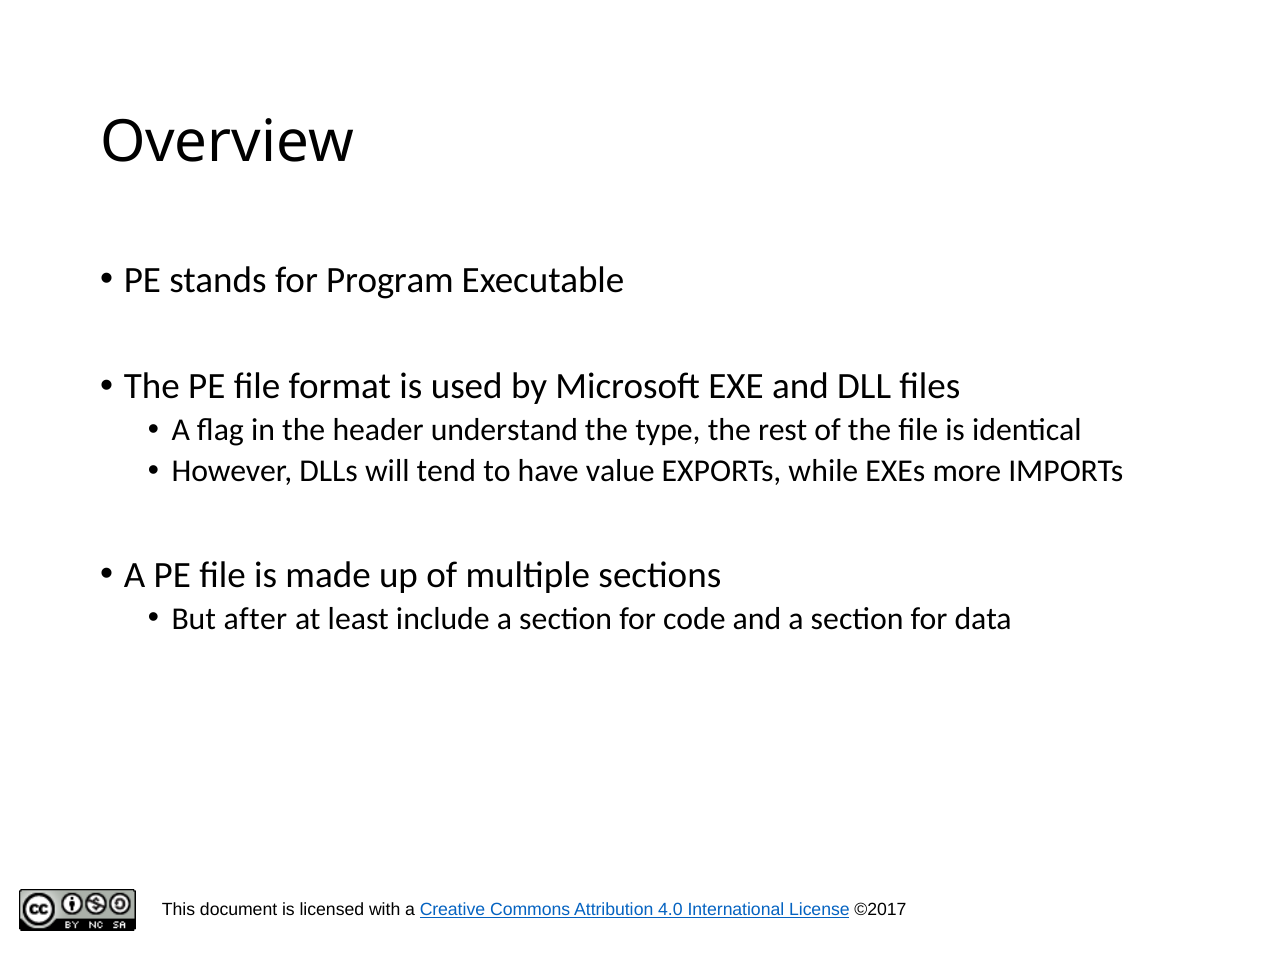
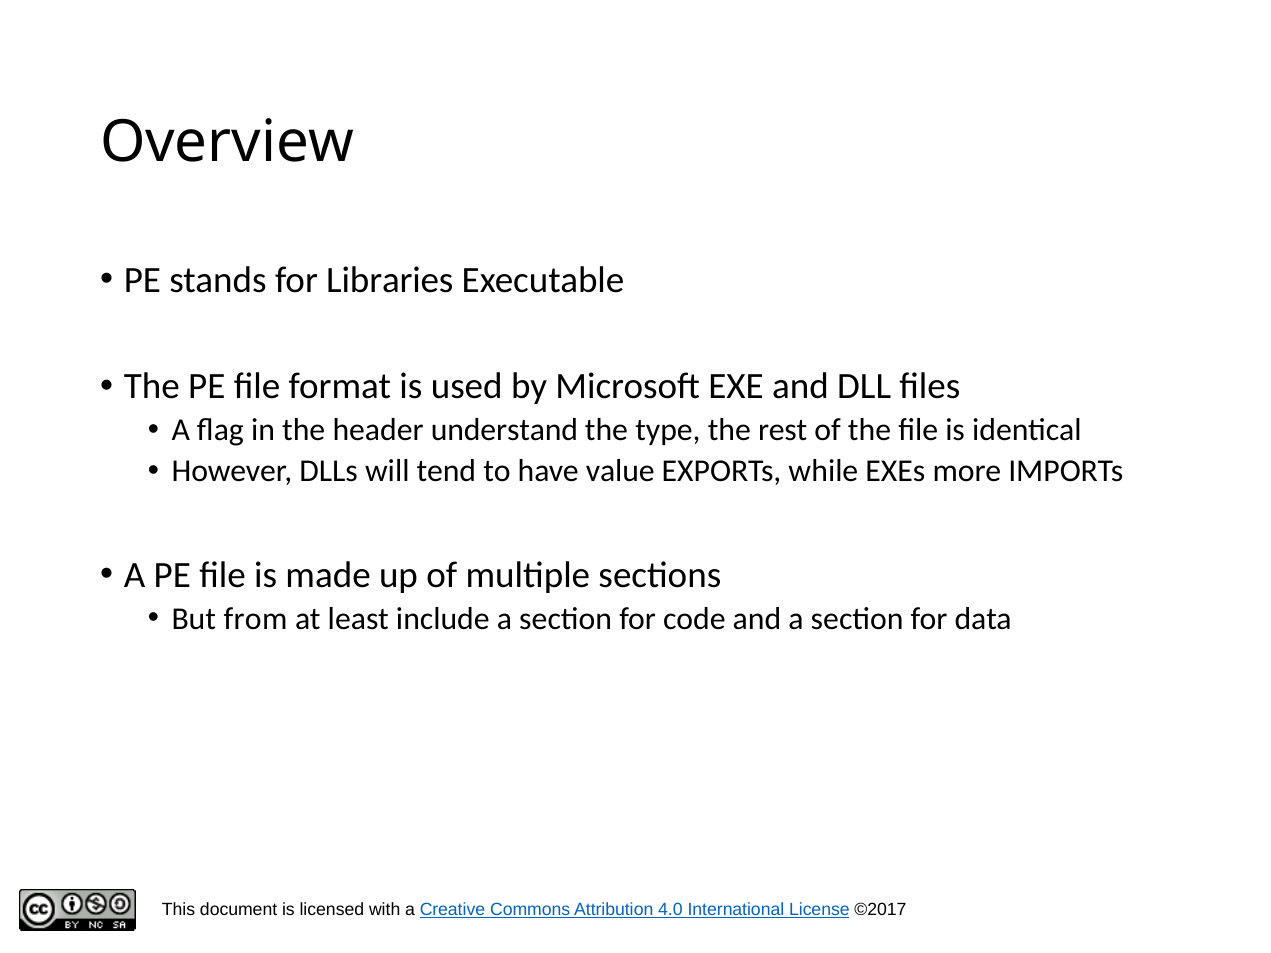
Program: Program -> Libraries (390, 280)
after: after -> from (255, 619)
